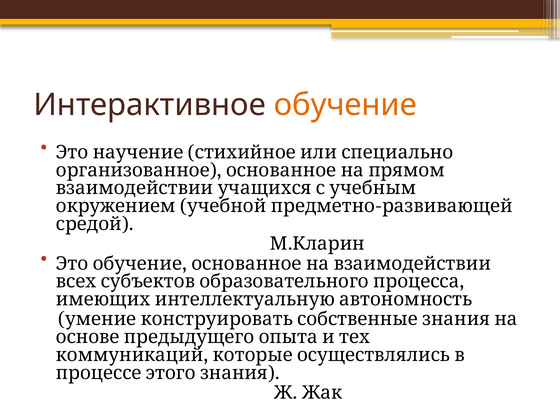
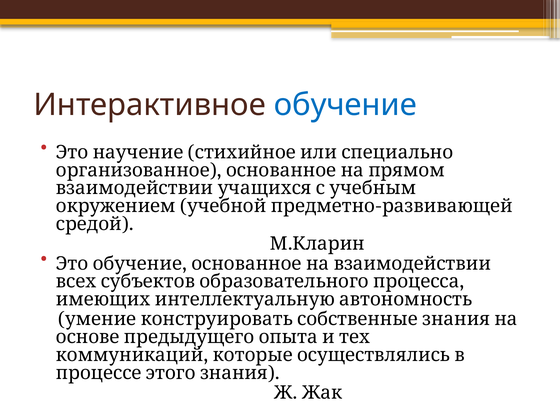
обучение colour: orange -> blue (345, 105)
